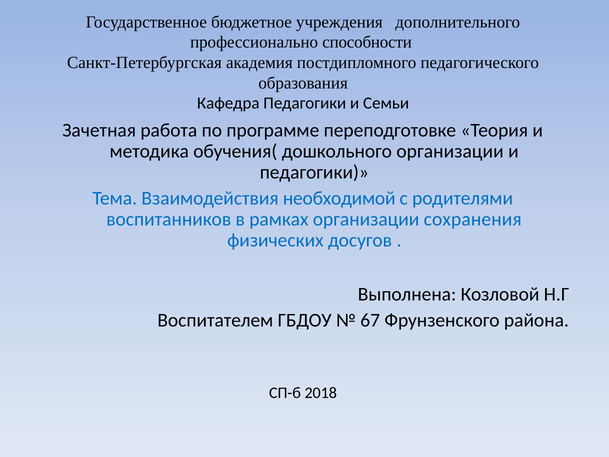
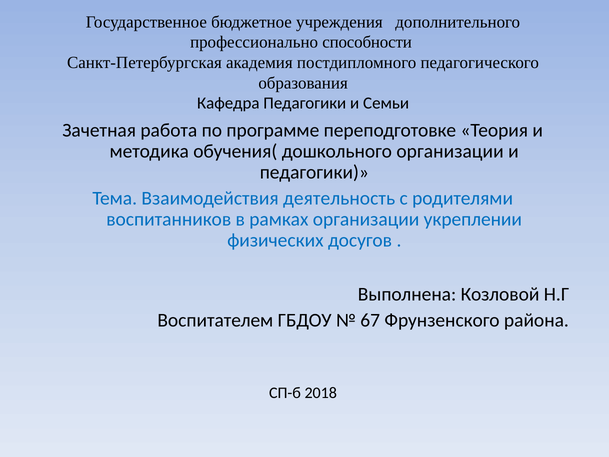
необходимой: необходимой -> деятельность (339, 198)
сохранения: сохранения -> укреплении (473, 219)
